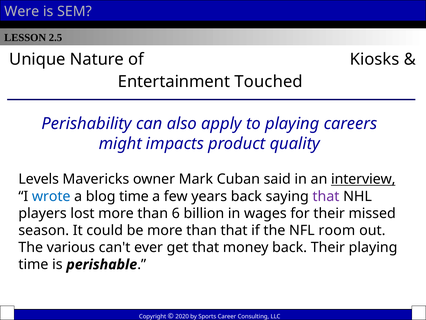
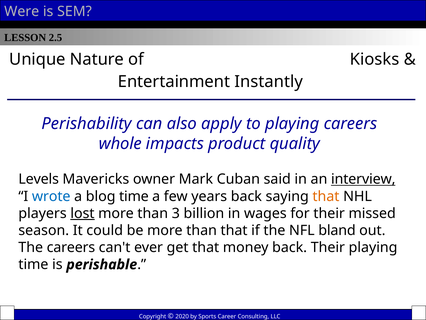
Touched: Touched -> Instantly (269, 82)
might: might -> whole (120, 143)
that colour: purple -> orange (326, 196)
lost underline: none -> present (82, 213)
6: 6 -> 3 (176, 213)
room: room -> bland (337, 230)
The various: various -> careers (71, 247)
